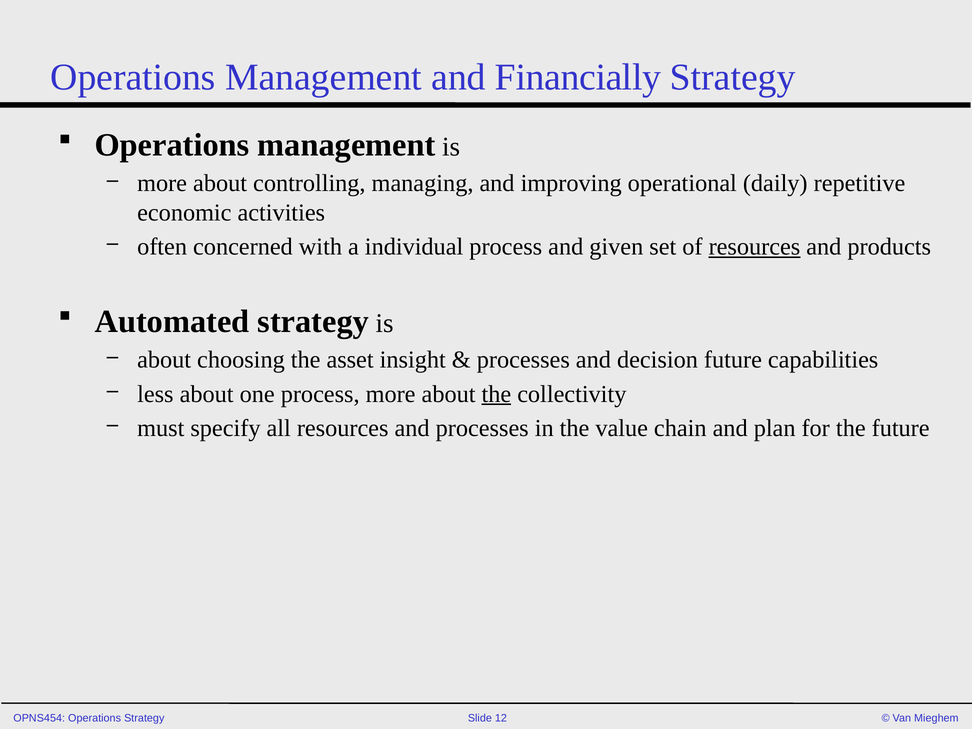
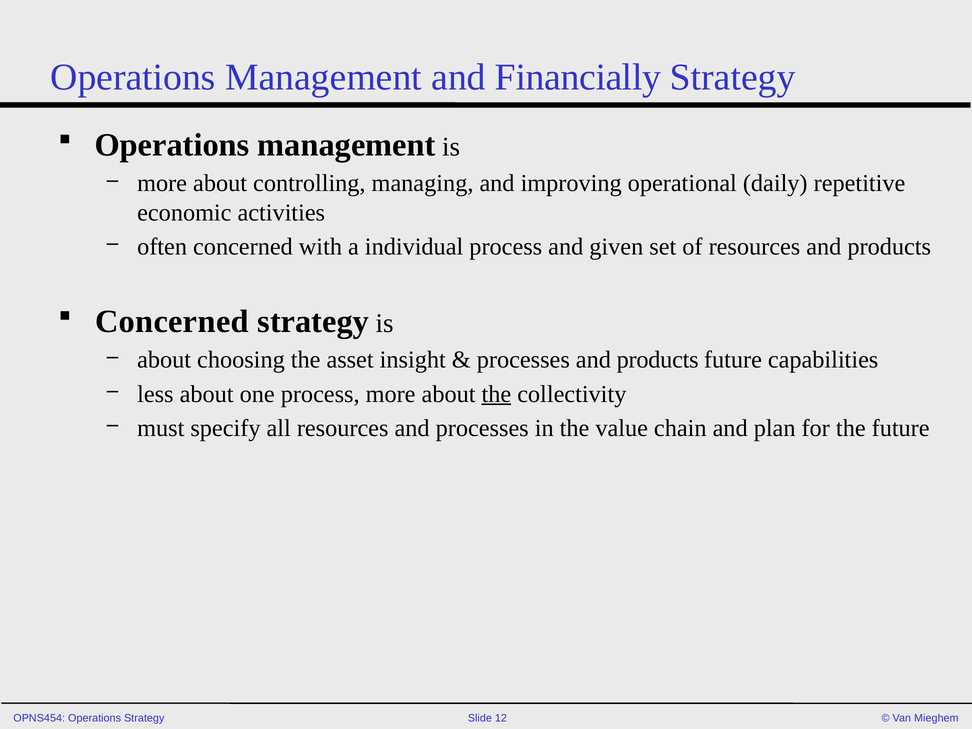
resources underline: present -> none (754, 247)
Automated: Automated -> Concerned (172, 322)
processes and decision: decision -> products (658, 360)
